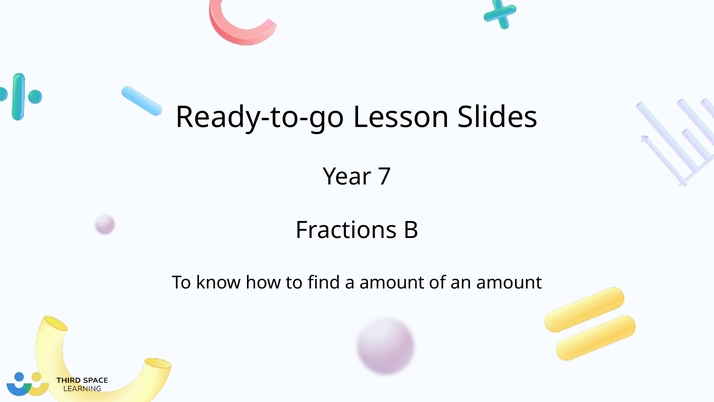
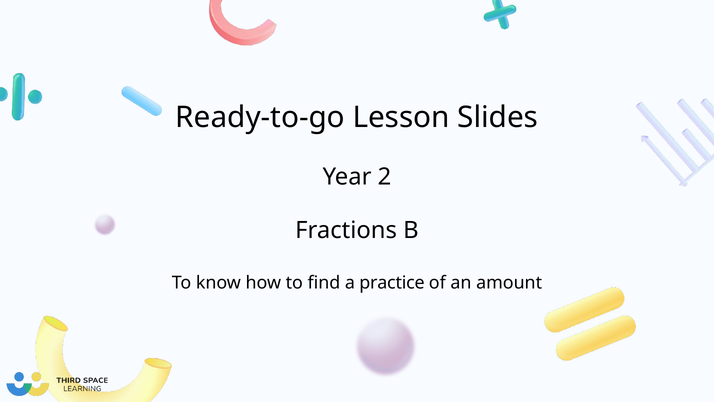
7: 7 -> 2 (384, 177)
a amount: amount -> practice (392, 283)
